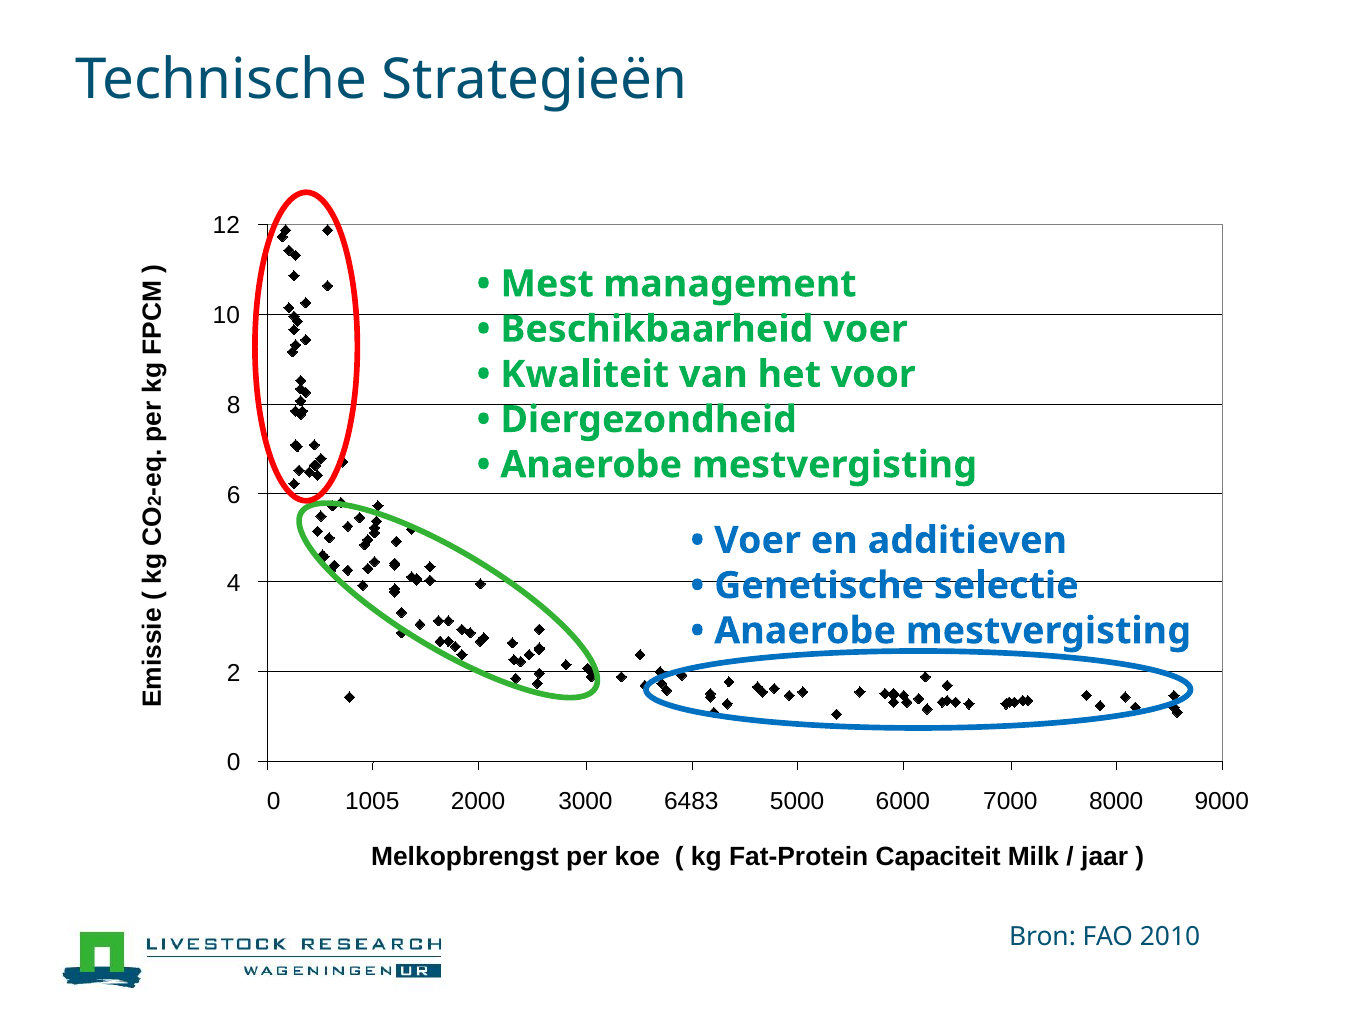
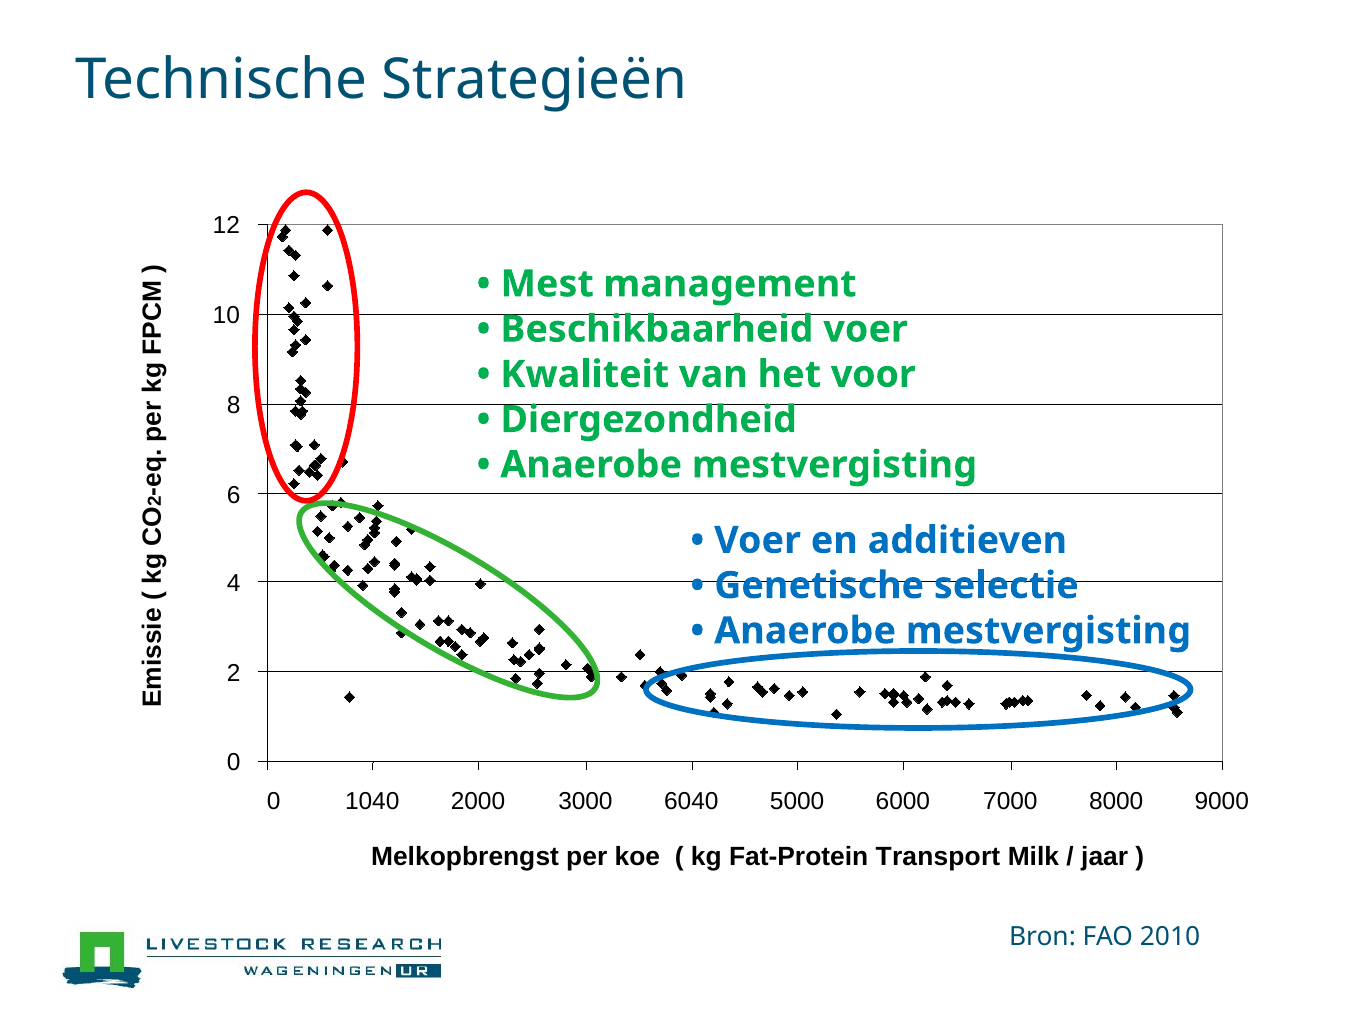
1005: 1005 -> 1040 (372, 801)
6483: 6483 -> 6040 (691, 801)
Capaciteit: Capaciteit -> Transport (938, 857)
